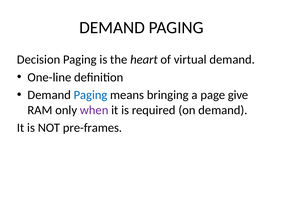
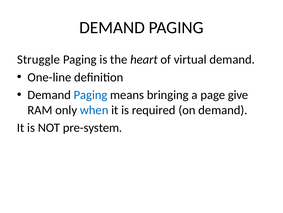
Decision: Decision -> Struggle (39, 59)
when colour: purple -> blue (94, 110)
pre-frames: pre-frames -> pre-system (93, 127)
